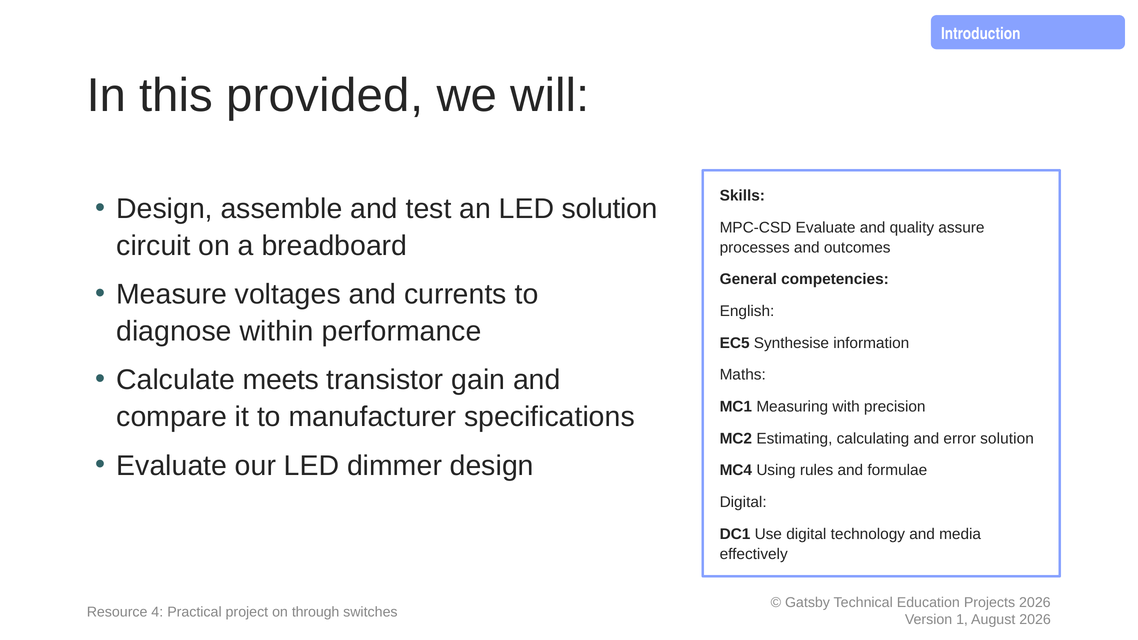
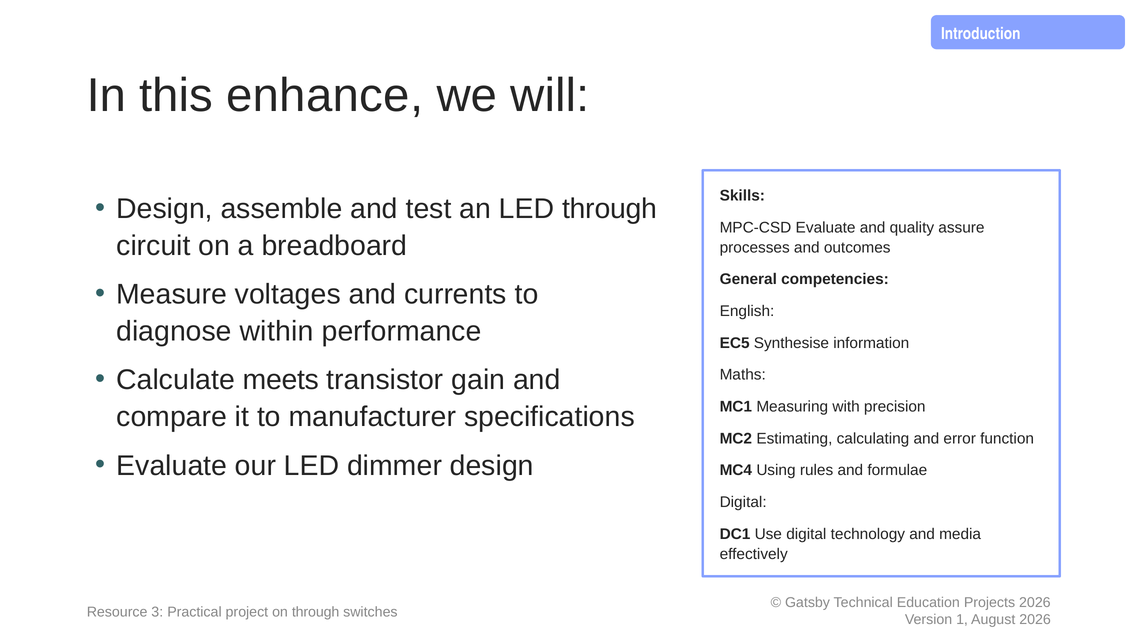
provided: provided -> enhance (325, 96)
LED solution: solution -> through (610, 209)
error solution: solution -> function (1007, 439)
4: 4 -> 3 (157, 612)
